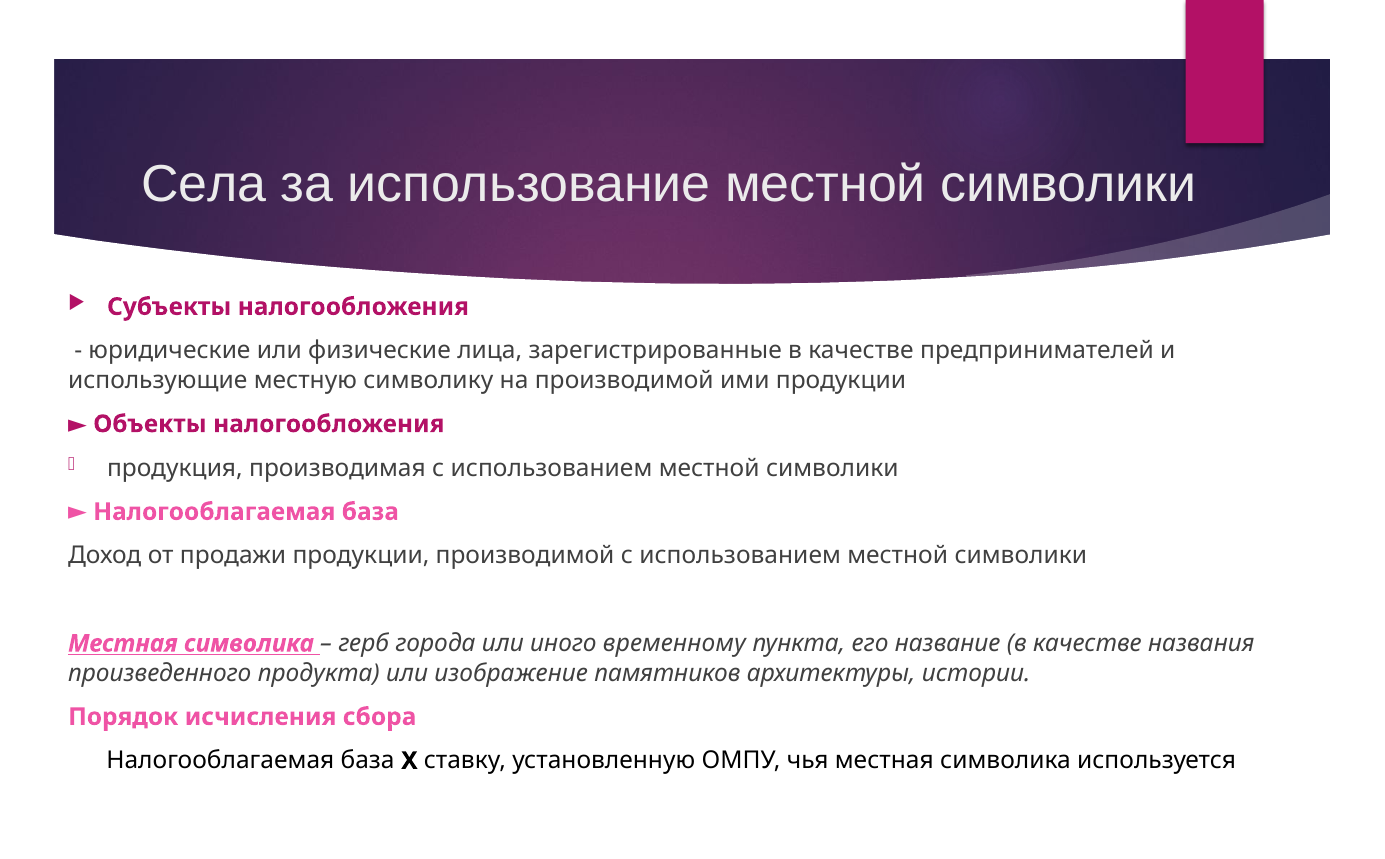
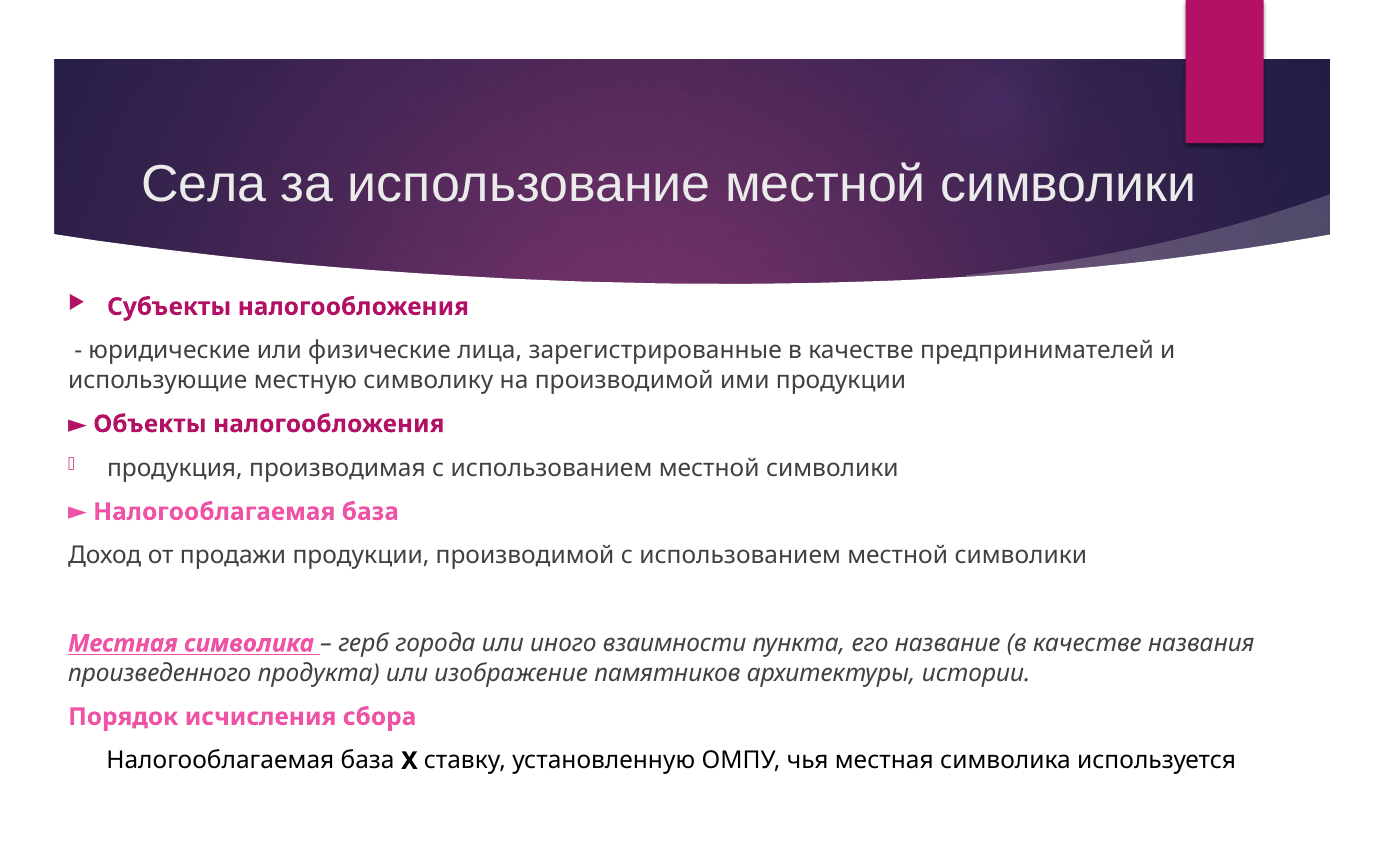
временному: временному -> взаимности (675, 643)
